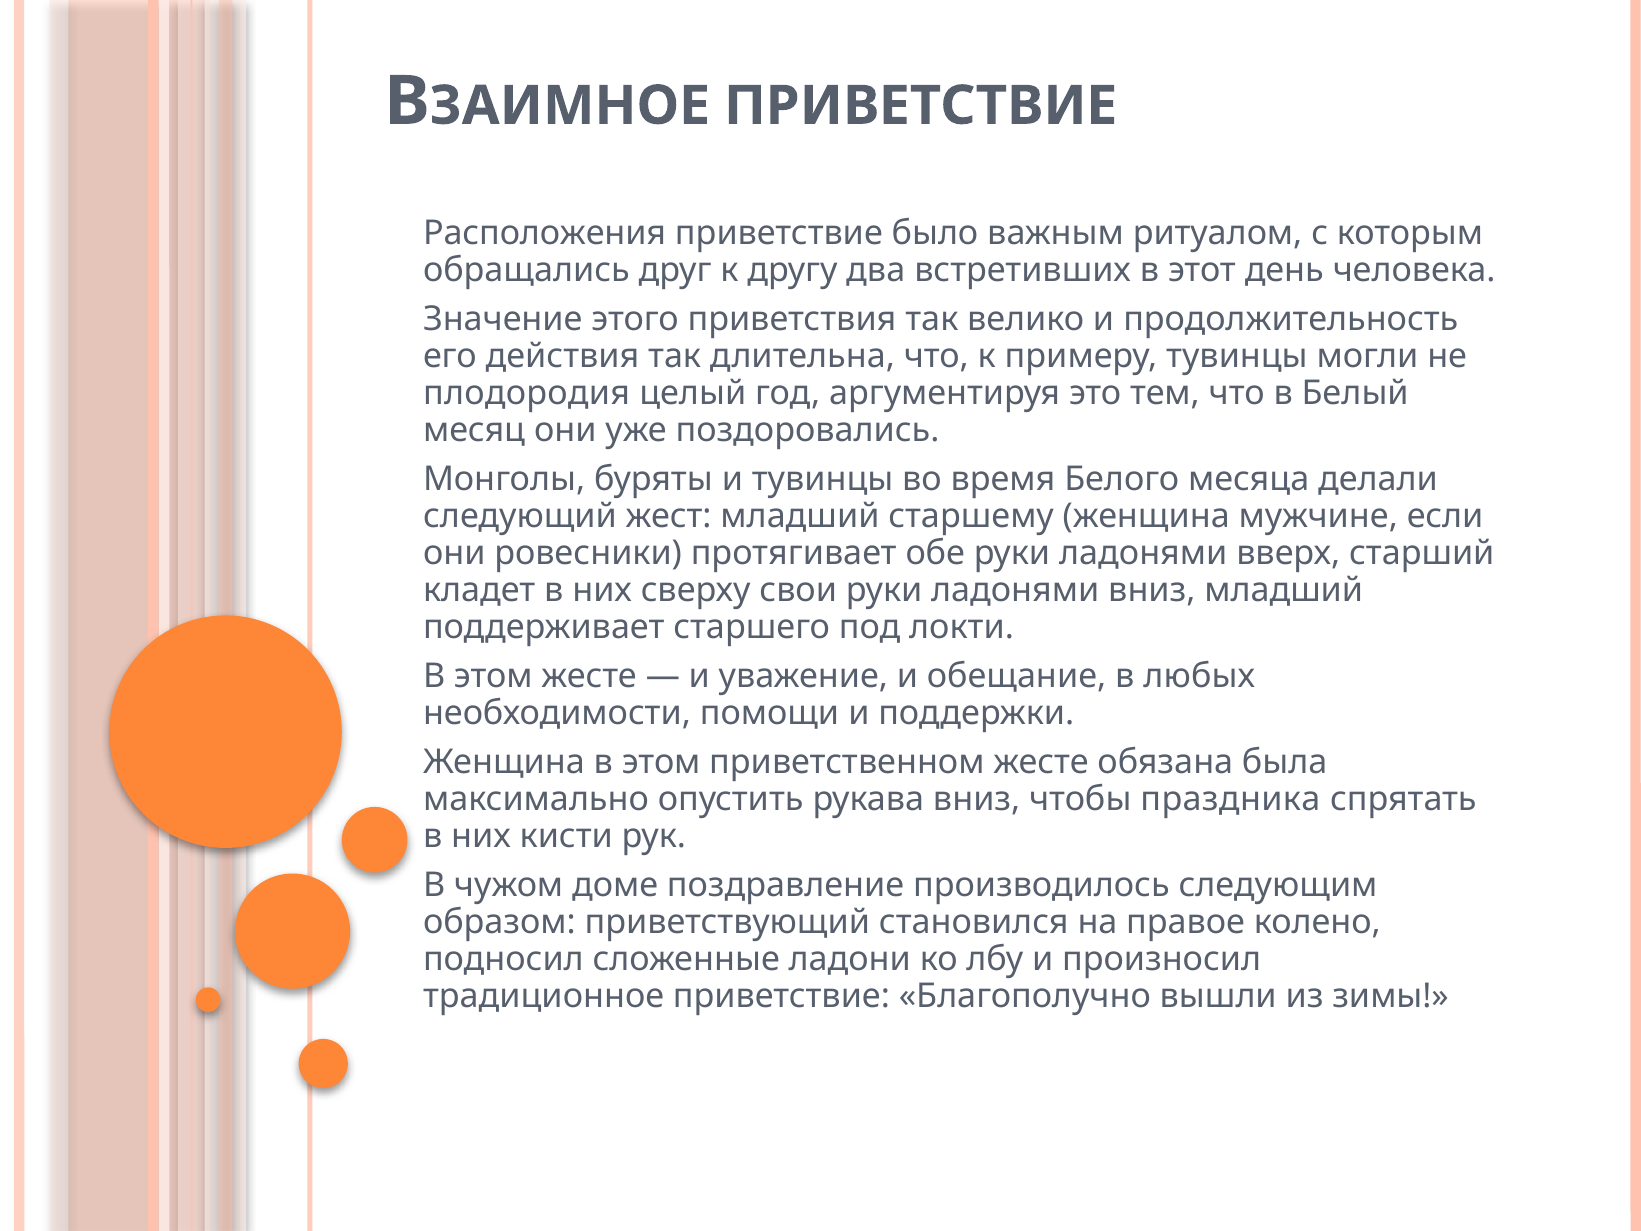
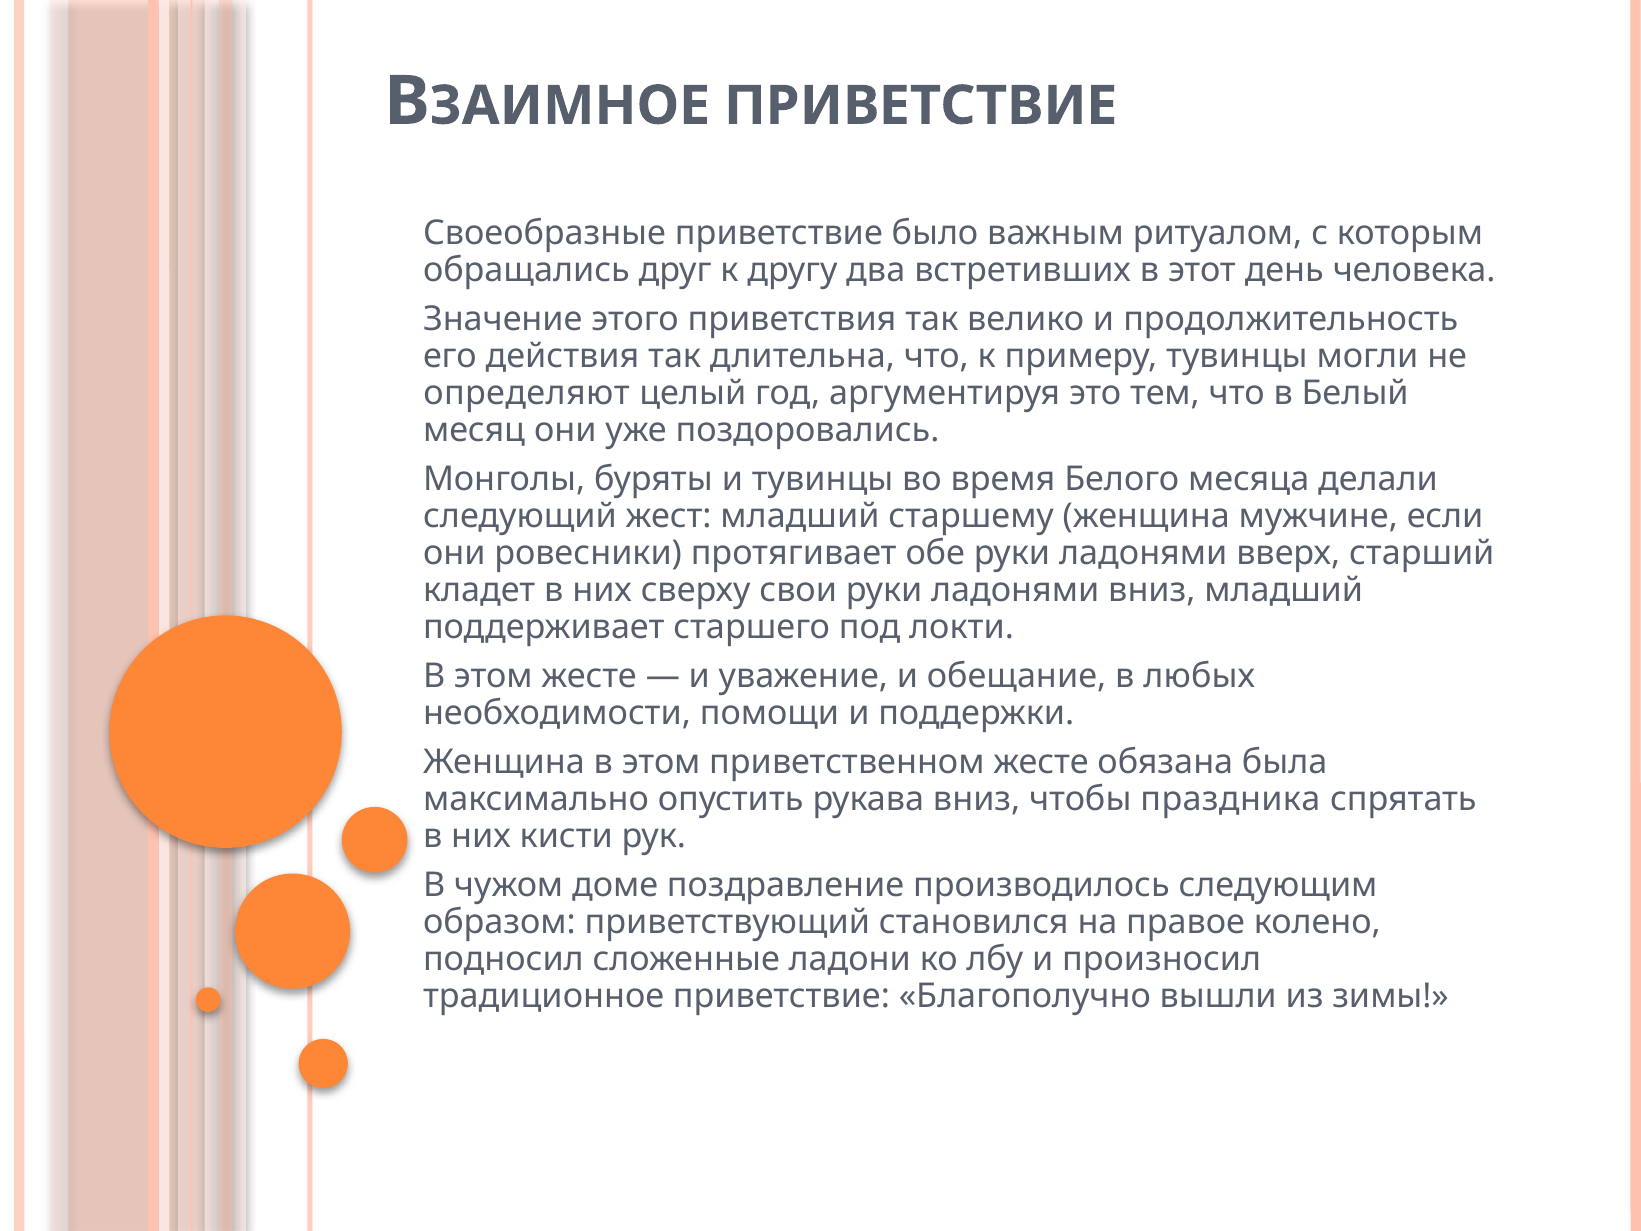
Расположения: Расположения -> Своеобразные (545, 233)
плодородия: плодородия -> определяют (527, 393)
